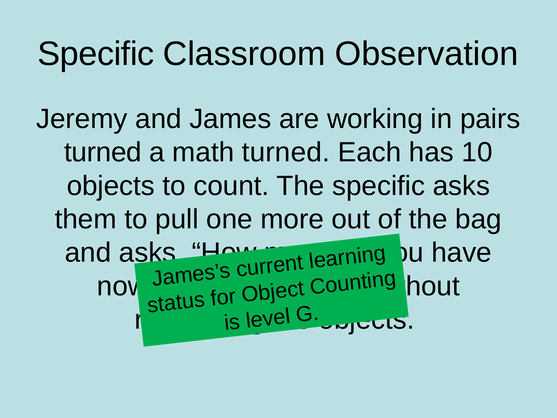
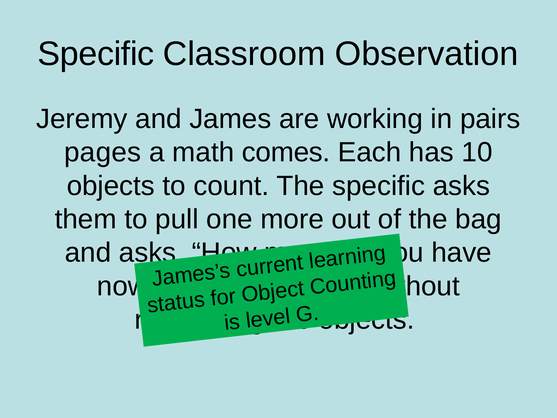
turned: turned -> pages (103, 152)
math turned: turned -> comes (286, 152)
